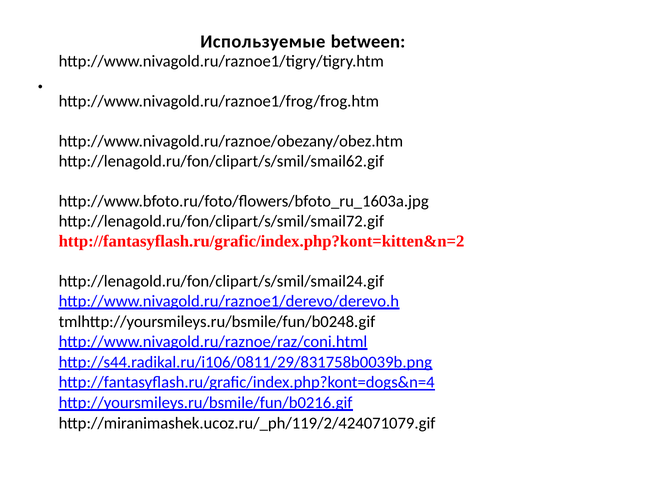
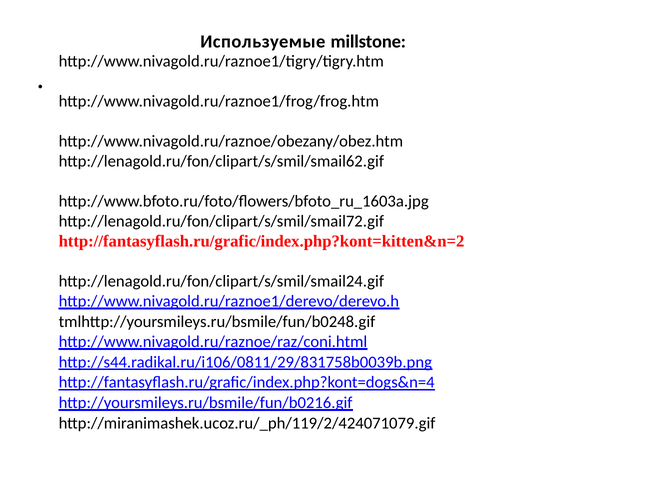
between: between -> millstone (368, 42)
